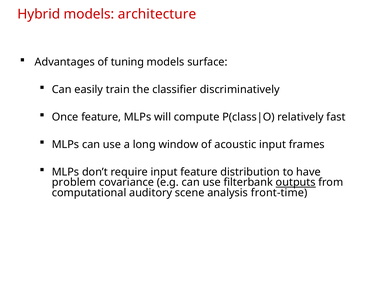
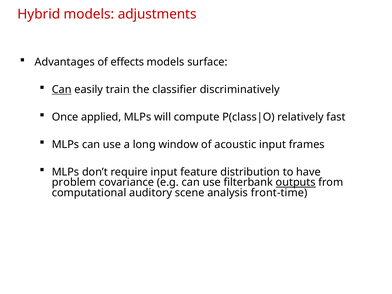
architecture: architecture -> adjustments (157, 14)
tuning: tuning -> effects (127, 62)
Can underline: none -> present (62, 90)
Once feature: feature -> applied (101, 117)
